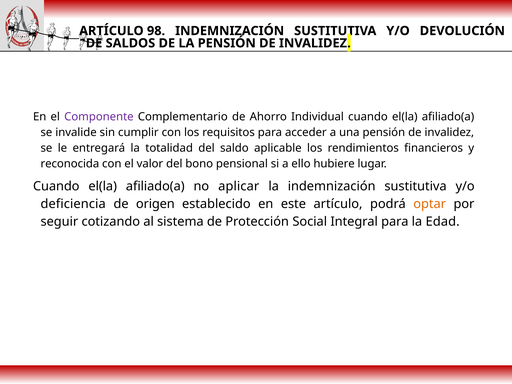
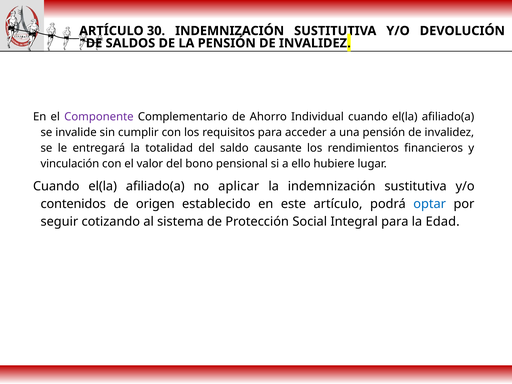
98: 98 -> 30 (156, 31)
aplicable: aplicable -> causante (278, 148)
reconocida: reconocida -> vinculación (70, 164)
deficiencia: deficiencia -> contenidos (73, 204)
optar colour: orange -> blue (430, 204)
